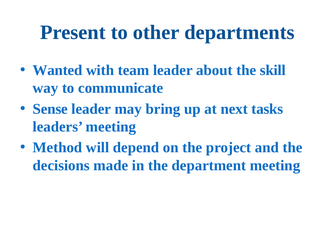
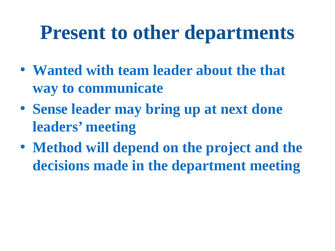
skill: skill -> that (273, 70)
tasks: tasks -> done (267, 109)
